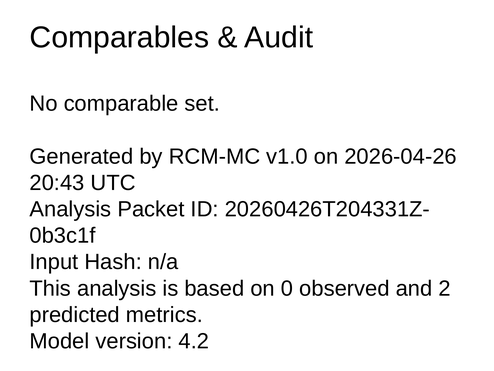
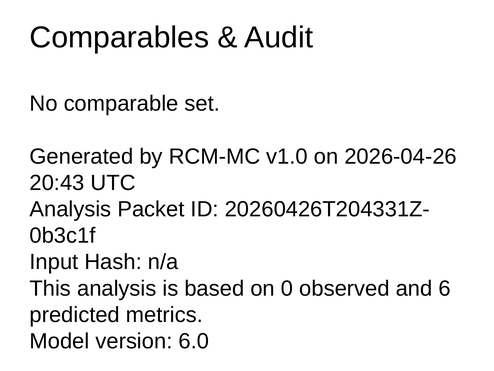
2: 2 -> 6 (445, 288)
4.2: 4.2 -> 6.0 (194, 341)
